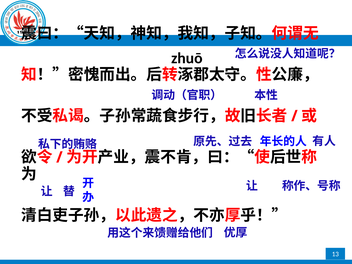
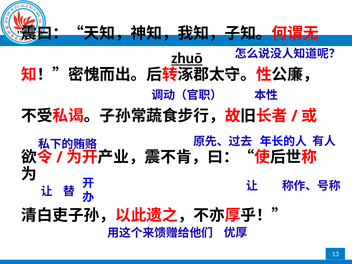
zhuō underline: none -> present (187, 58)
